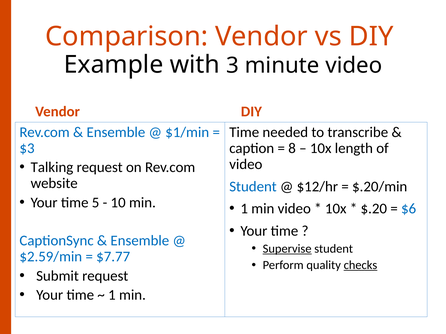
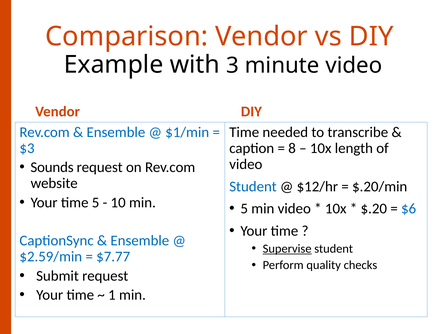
Talking: Talking -> Sounds (52, 168)
1: 1 -> 5 (244, 209)
checks underline: present -> none (360, 265)
